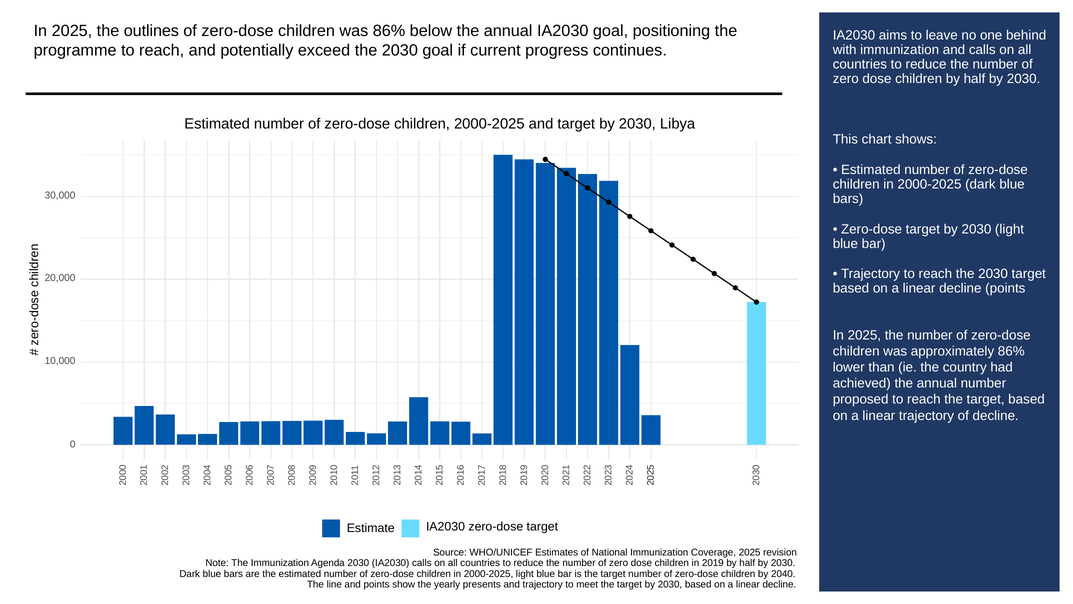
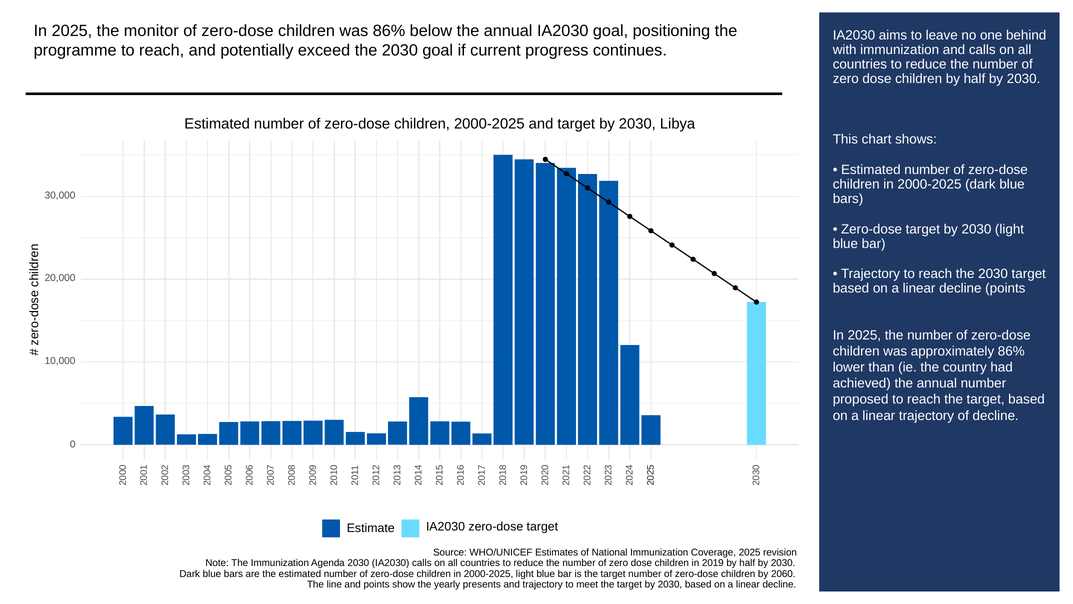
outlines: outlines -> monitor (151, 31)
2040: 2040 -> 2060 (783, 573)
